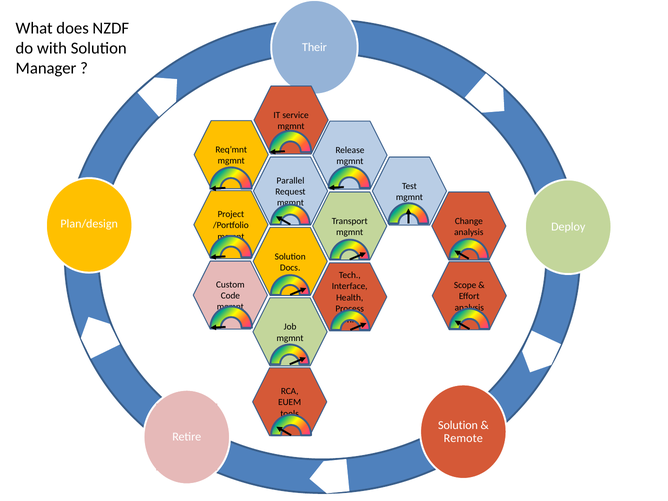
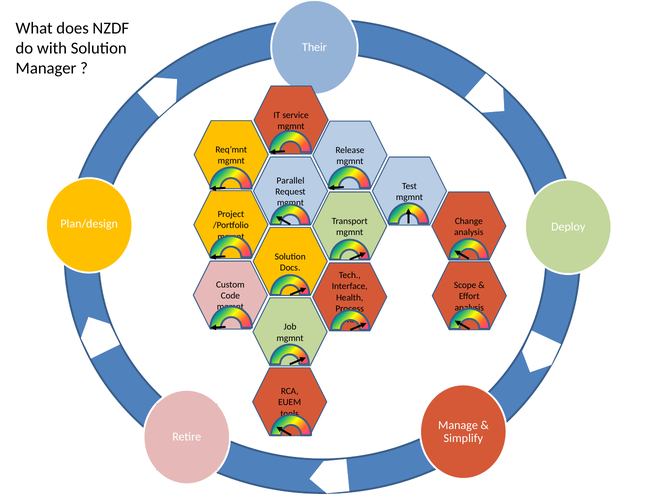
Solution: Solution -> Manage (458, 425)
Remote: Remote -> Simplify (463, 438)
